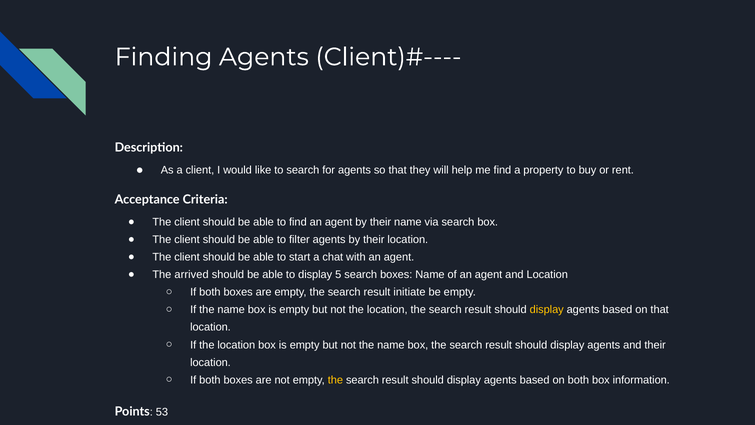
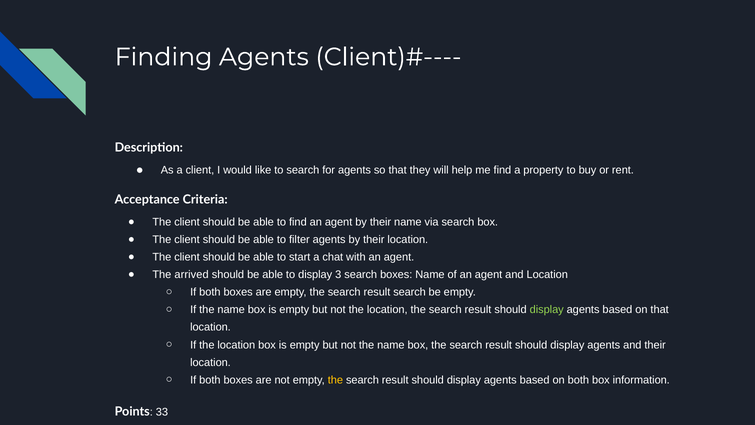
5: 5 -> 3 (338, 275)
result initiate: initiate -> search (410, 292)
display colour: yellow -> light green (547, 310)
53: 53 -> 33 (162, 412)
